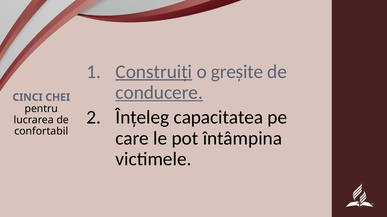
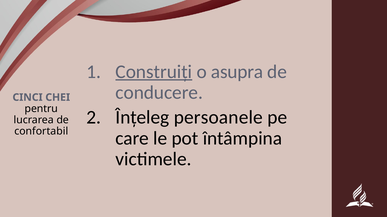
greșite: greșite -> asupra (237, 72)
conducere underline: present -> none (159, 93)
capacitatea: capacitatea -> persoanele (218, 118)
